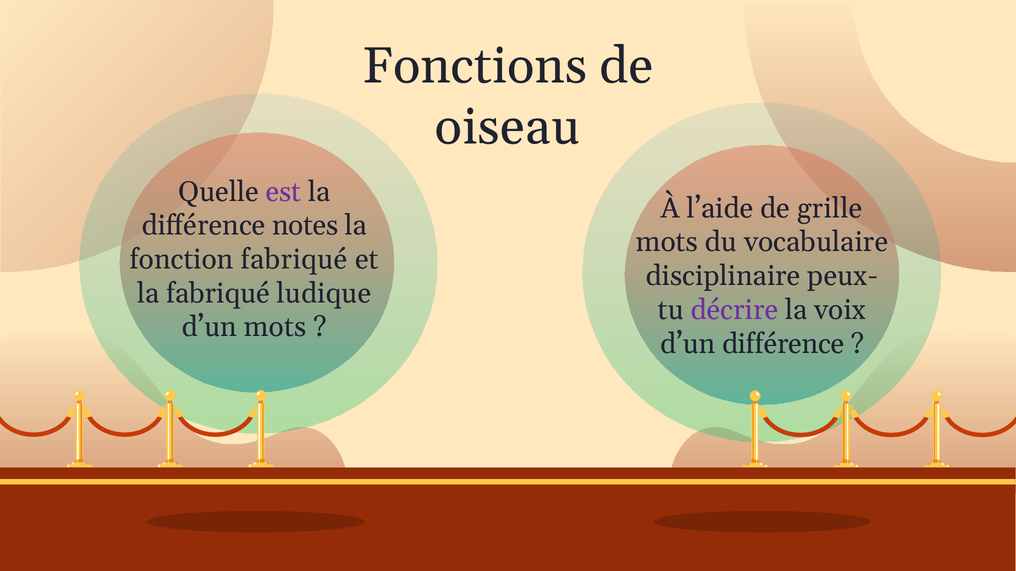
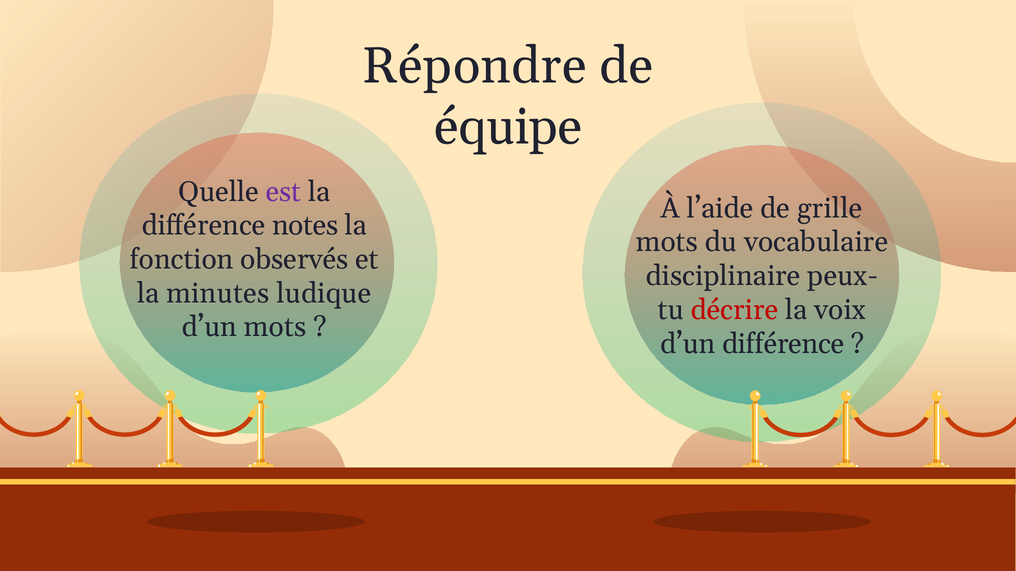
Fonctions: Fonctions -> Répondre (475, 66)
oiseau: oiseau -> équipe (508, 127)
fonction fabriqué: fabriqué -> observés (294, 260)
la fabriqué: fabriqué -> minutes (218, 294)
décrire colour: purple -> red (734, 310)
